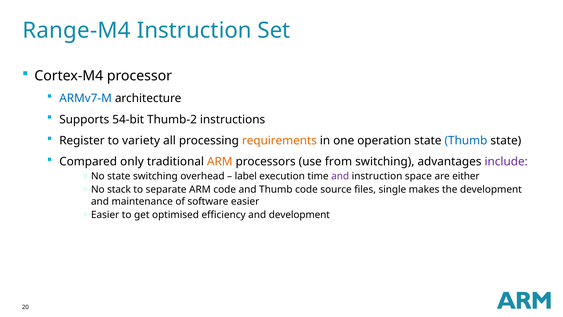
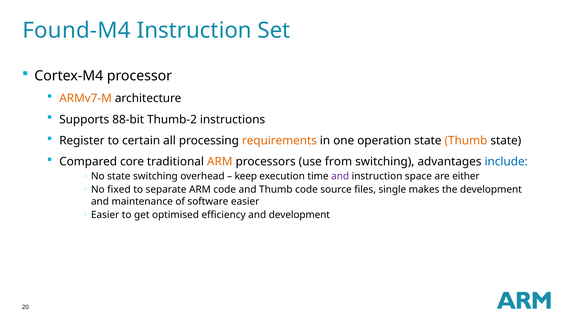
Range-M4: Range-M4 -> Found-M4 (77, 30)
ARMv7-M colour: blue -> orange (86, 98)
54-bit: 54-bit -> 88-bit (128, 119)
variety: variety -> certain (141, 141)
Thumb colour: blue -> orange (466, 141)
only: only -> core (132, 162)
include colour: purple -> blue (506, 162)
label: label -> keep (246, 176)
stack: stack -> fixed (119, 189)
